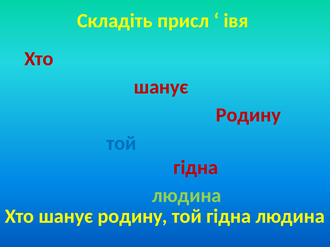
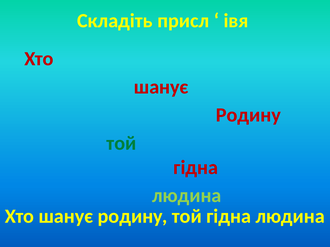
той colour: blue -> green (121, 144)
